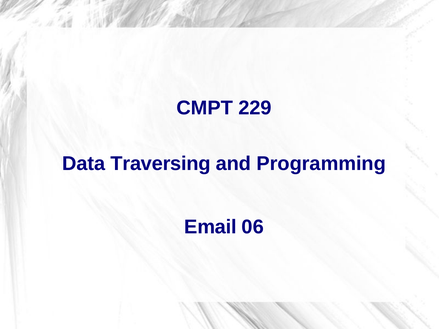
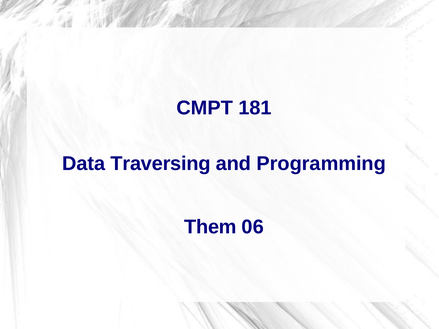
229: 229 -> 181 (255, 108)
Email: Email -> Them (210, 227)
